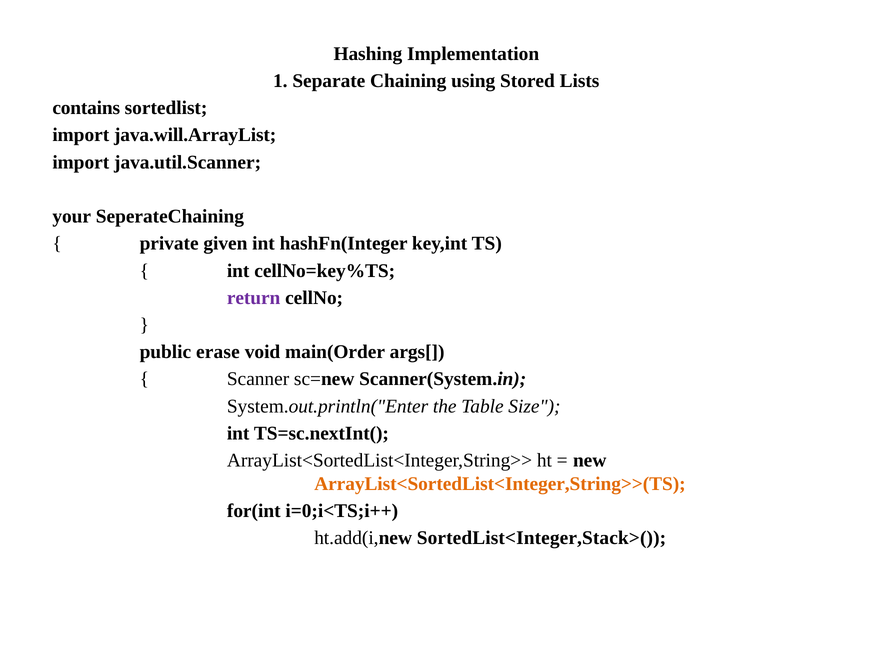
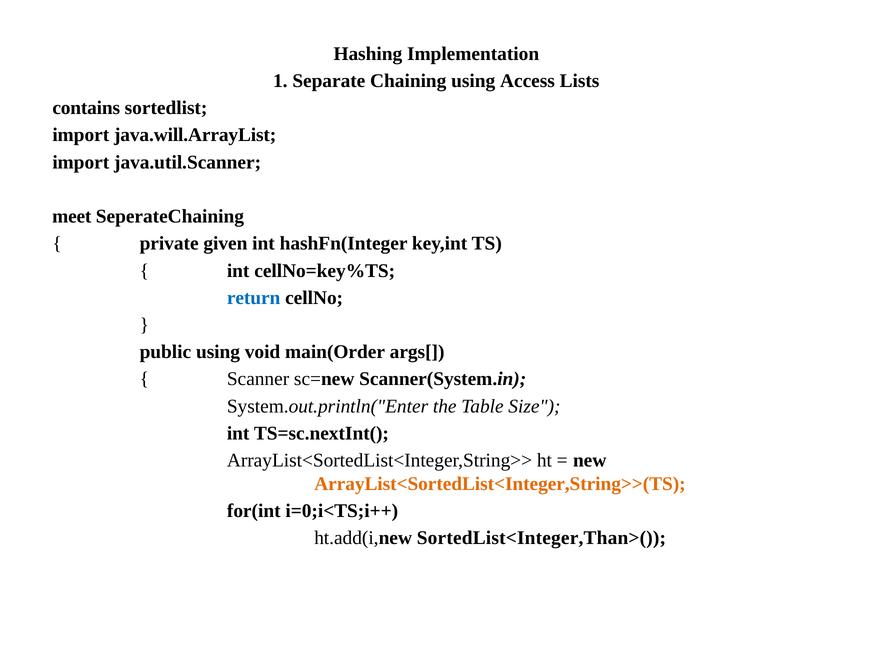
Stored: Stored -> Access (527, 81)
your: your -> meet (72, 217)
return colour: purple -> blue (254, 298)
public erase: erase -> using (218, 352)
SortedList<Integer,Stack>(: SortedList<Integer,Stack>( -> SortedList<Integer,Than>( (541, 539)
